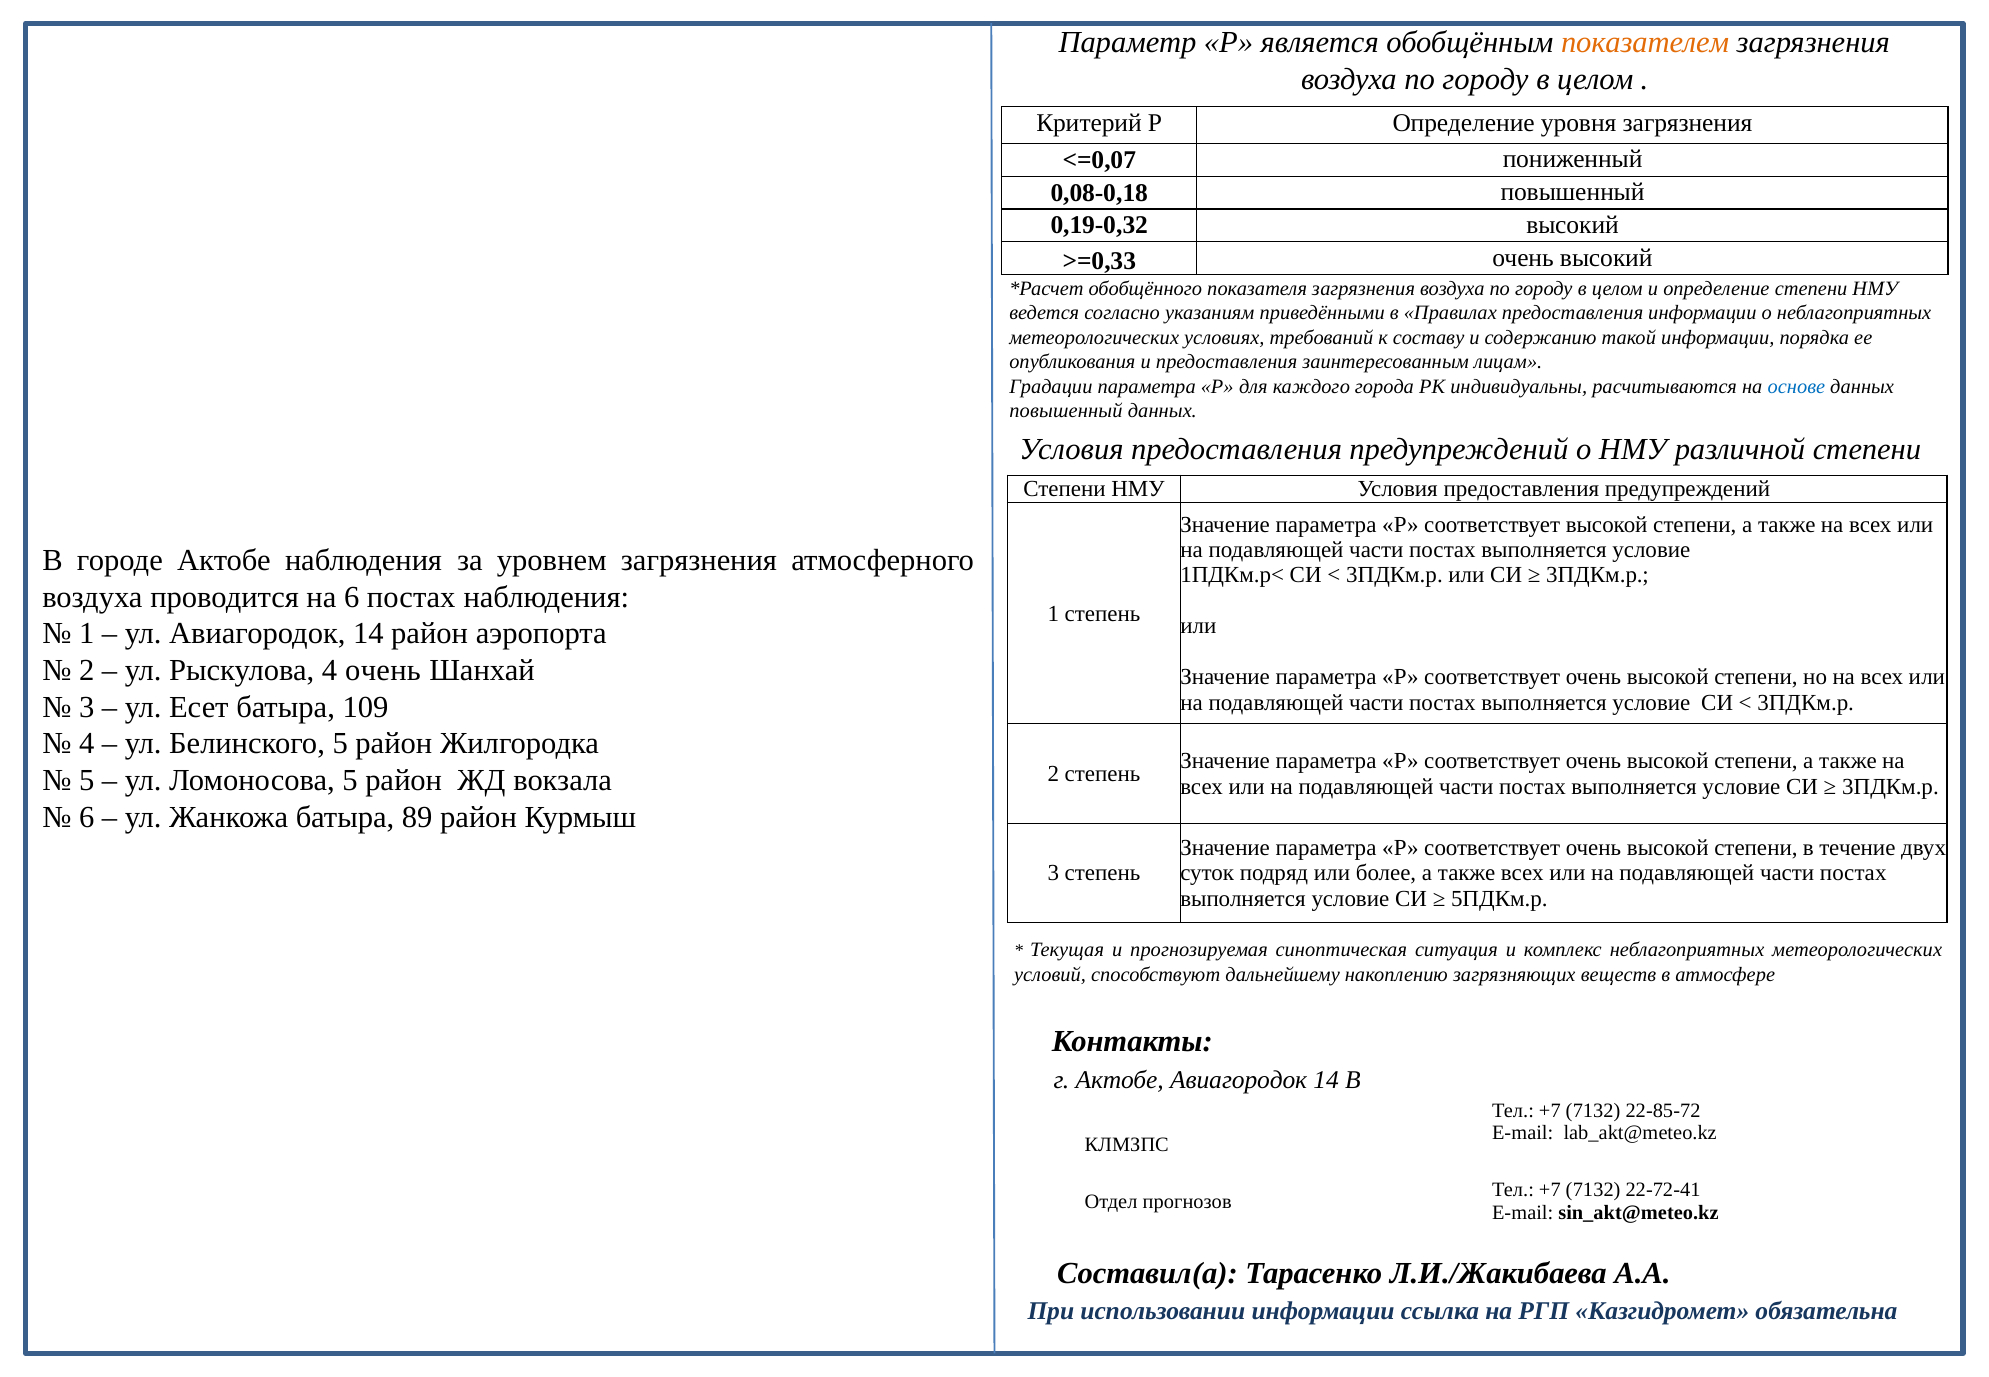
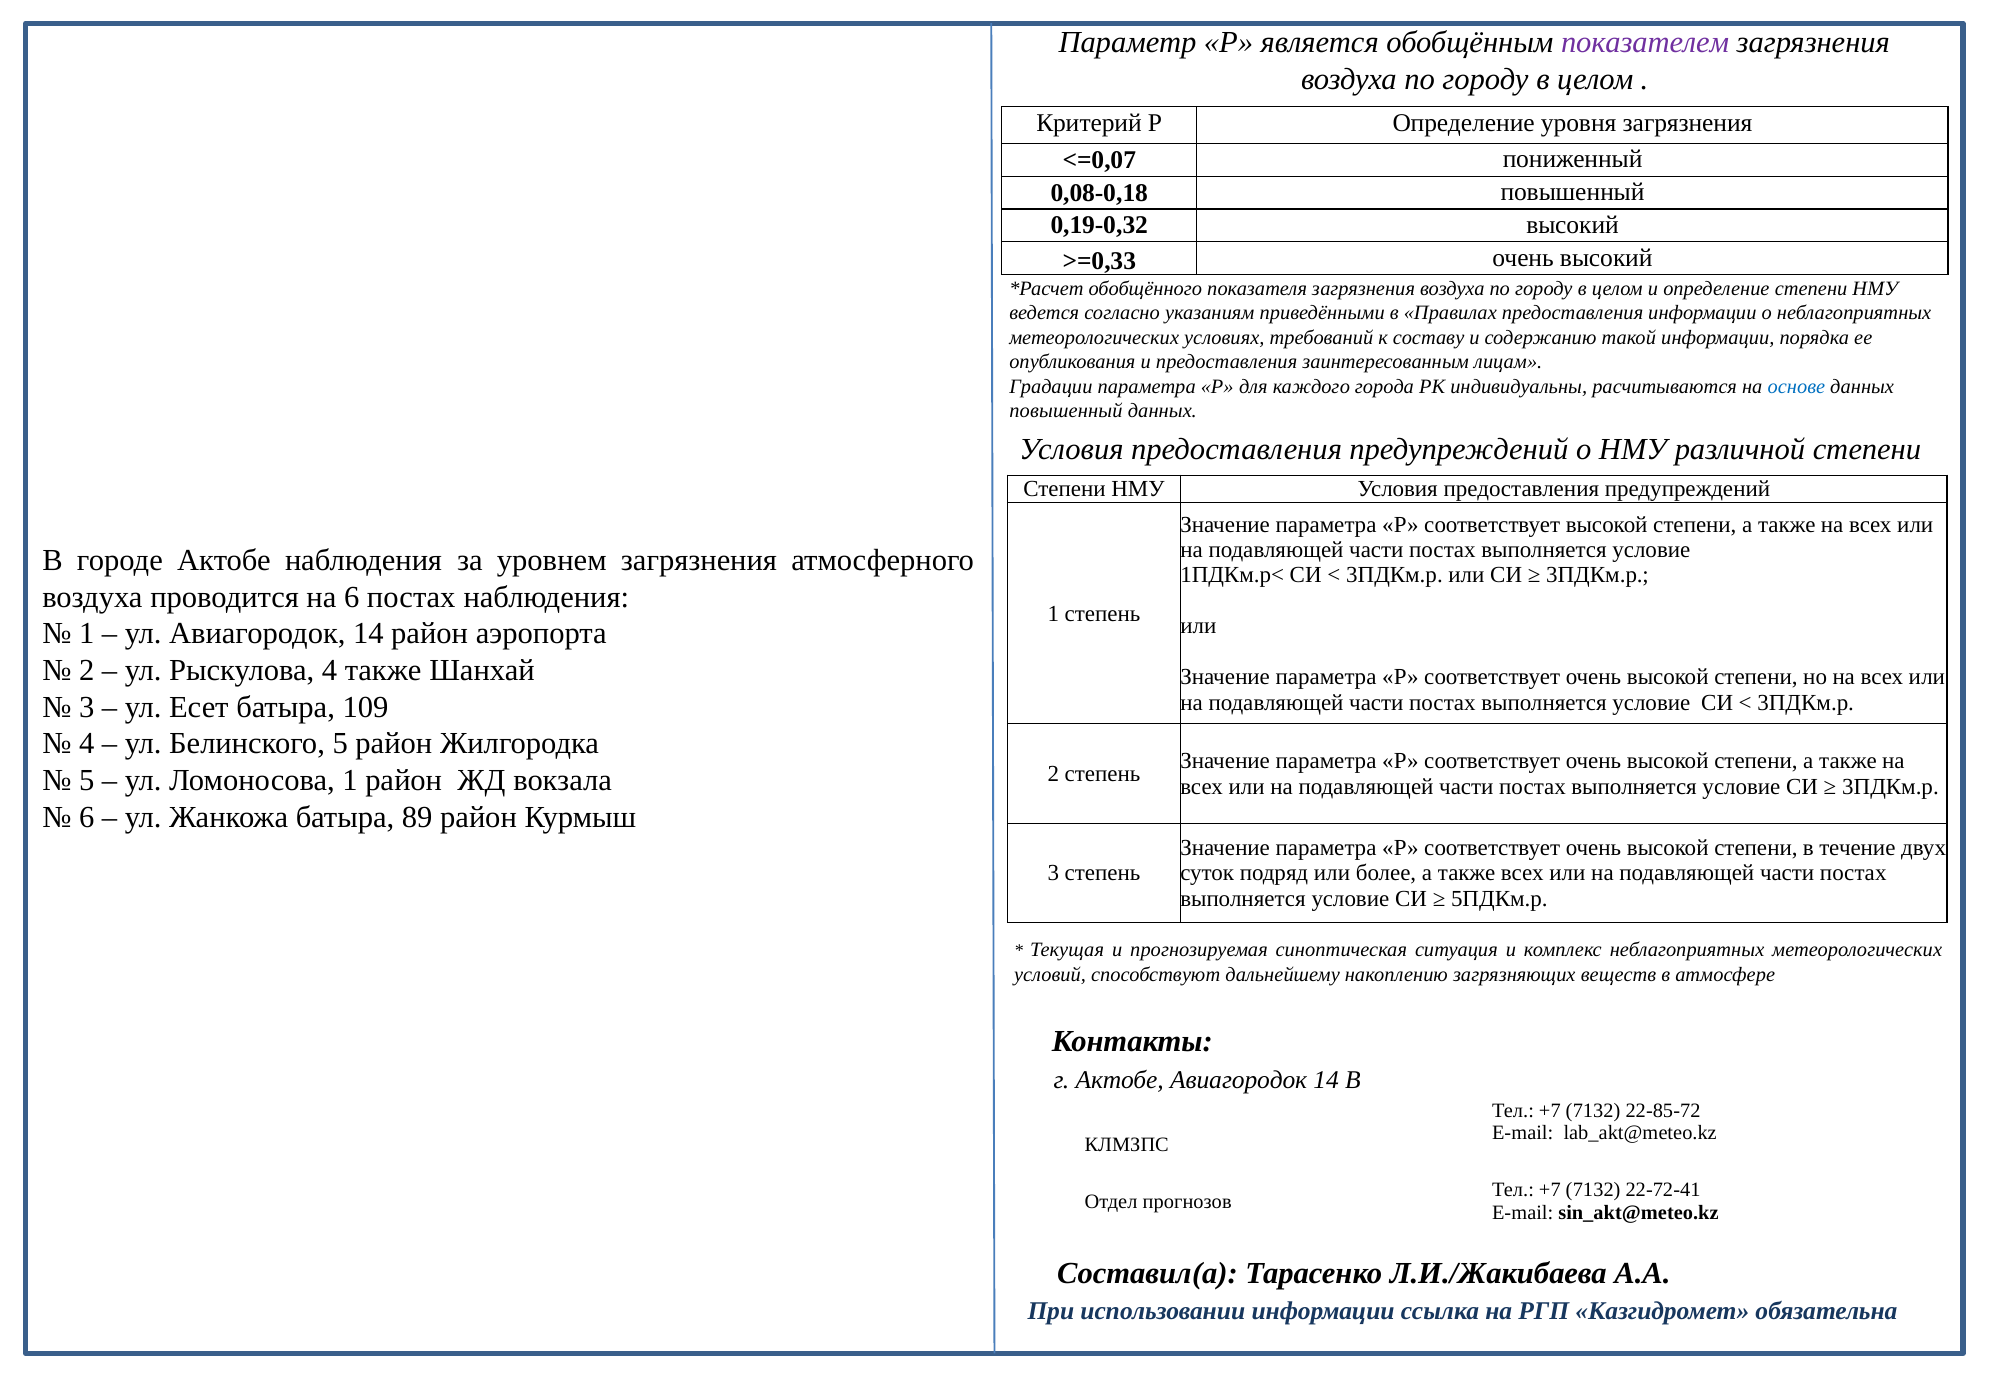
показателем colour: orange -> purple (1645, 43)
4 очень: очень -> также (383, 670)
Ломоносова 5: 5 -> 1 (350, 781)
